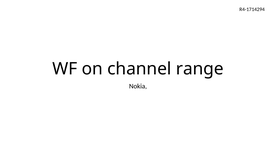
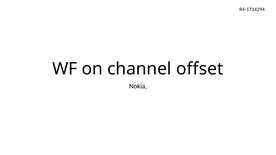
range: range -> offset (200, 69)
